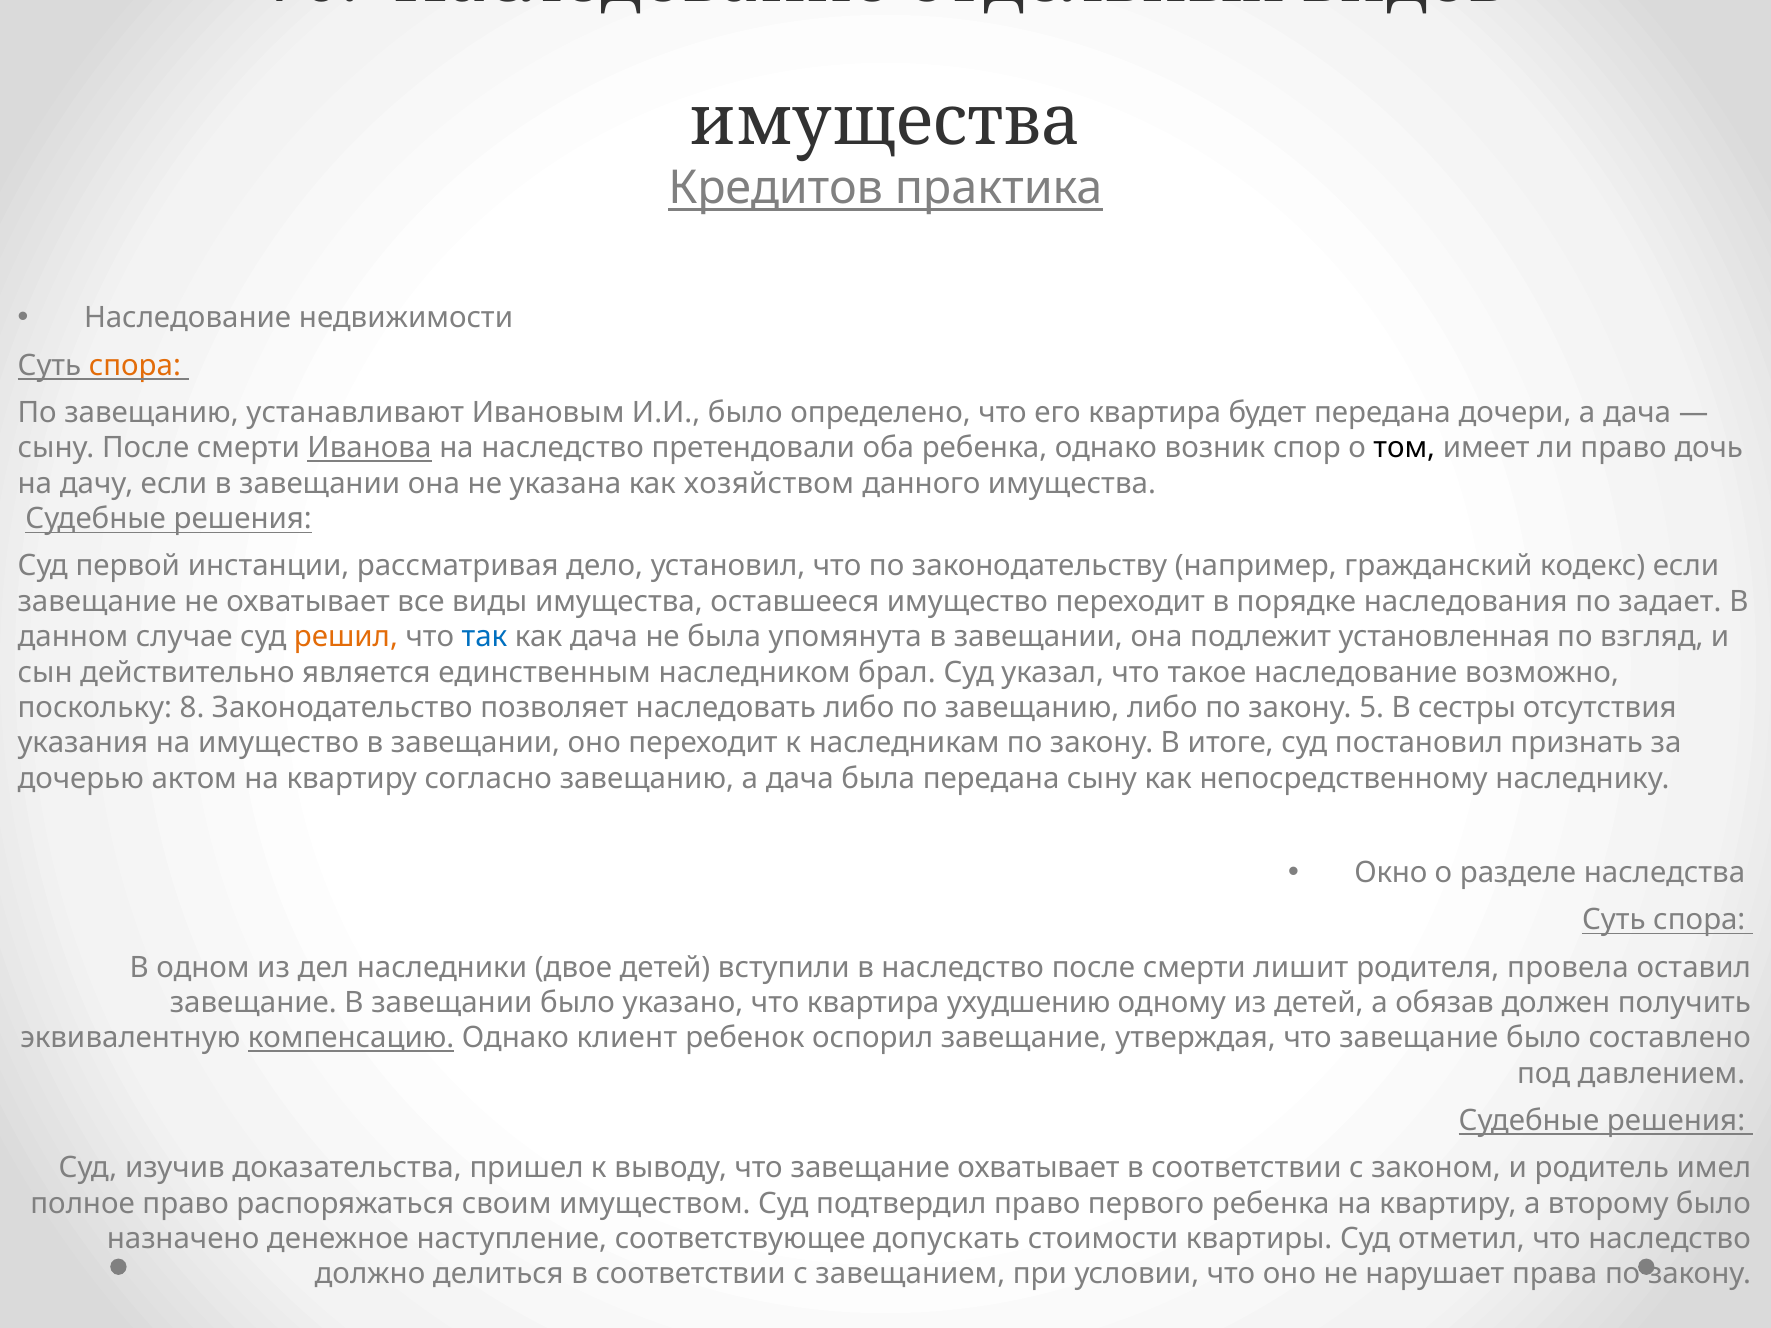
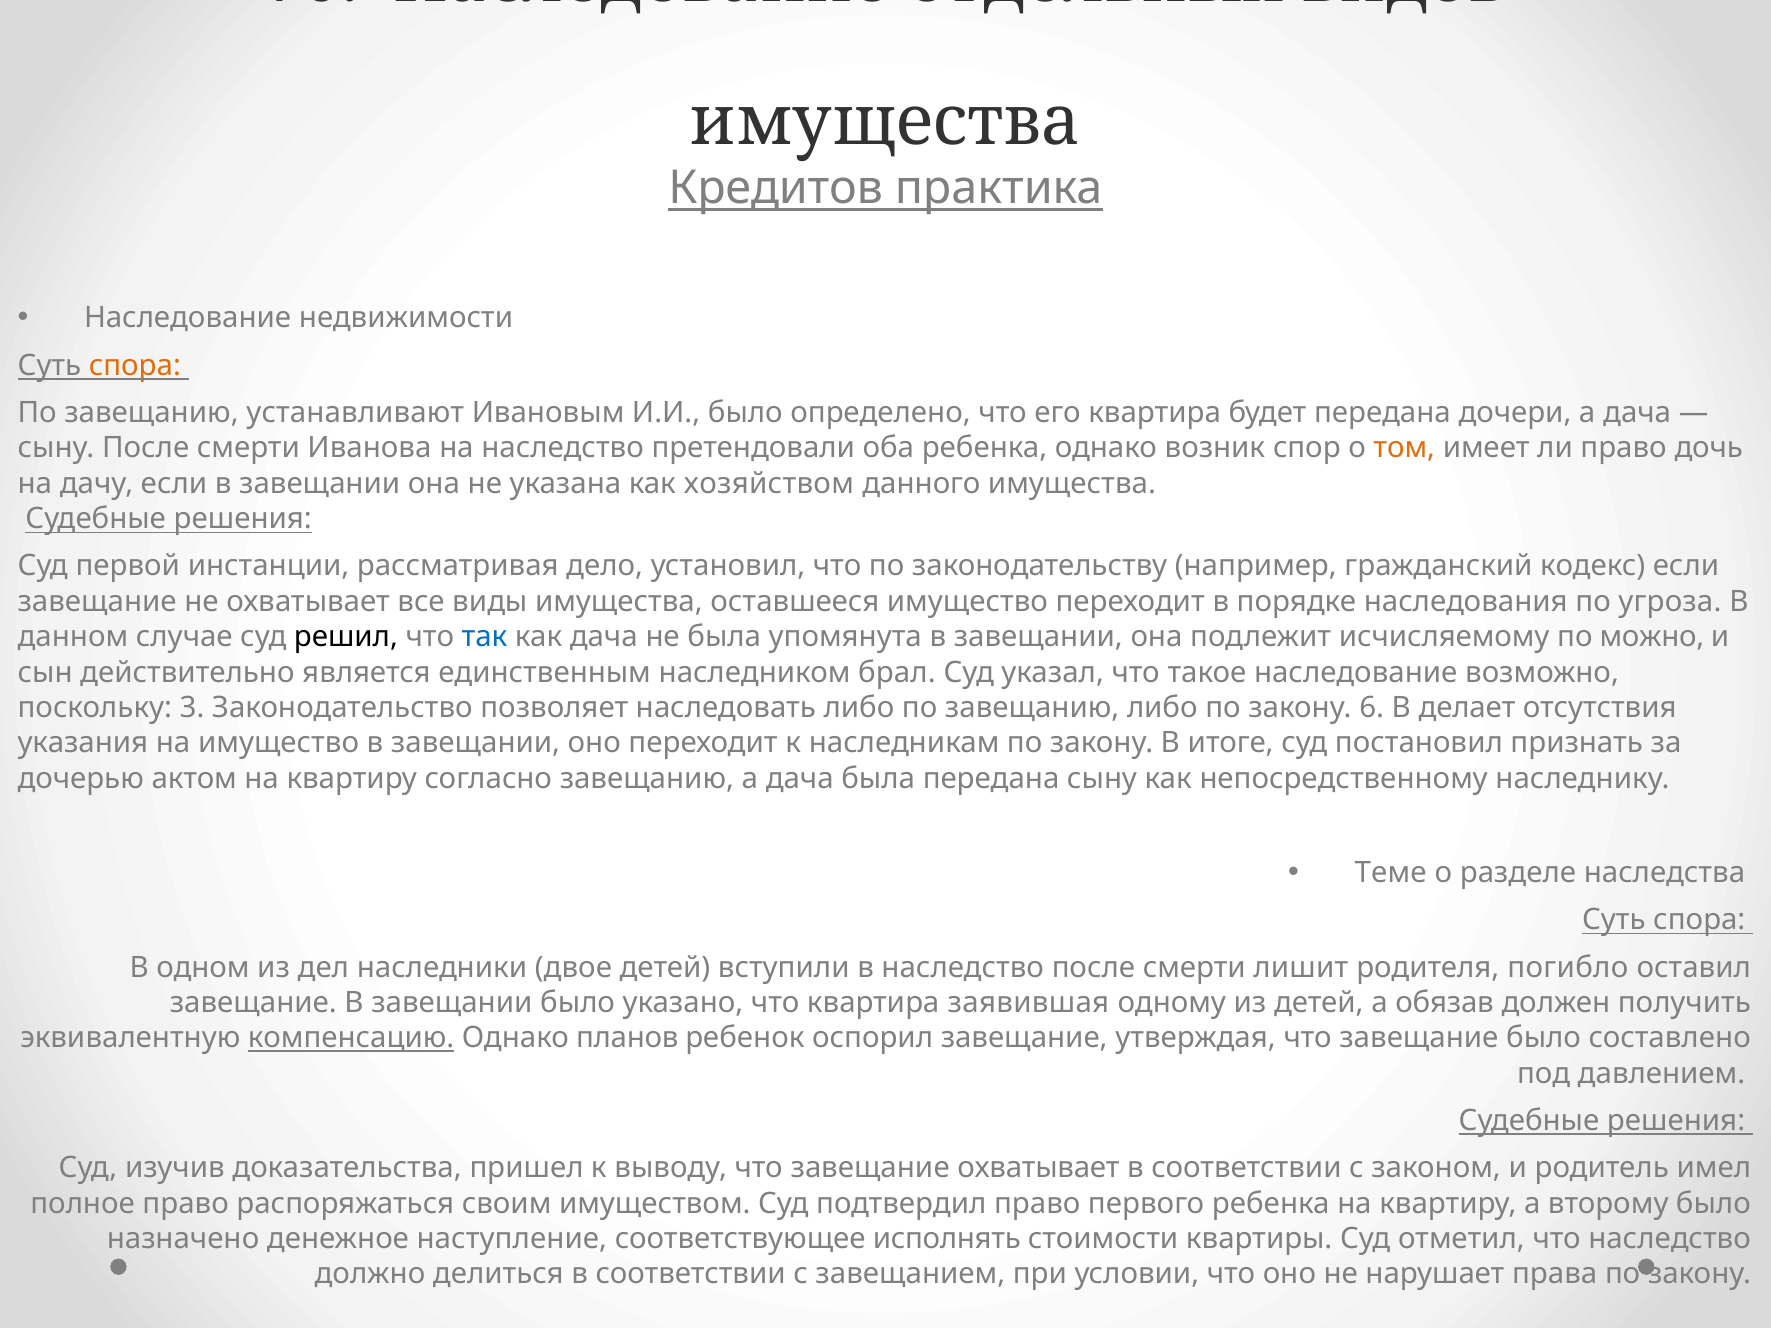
Иванова underline: present -> none (370, 448)
том colour: black -> orange (1404, 448)
задает: задает -> угроза (1670, 602)
решил colour: orange -> black (346, 637)
установленная: установленная -> исчисляемому (1444, 637)
взгляд: взгляд -> можно (1652, 637)
8: 8 -> 3 (192, 708)
5: 5 -> 6 (1372, 708)
сестры: сестры -> делает (1467, 708)
Окно: Окно -> Теме (1391, 873)
провела: провела -> погибло (1568, 968)
ухудшению: ухудшению -> заявившая (1028, 1003)
клиент: клиент -> планов (627, 1038)
допускать: допускать -> исполнять (947, 1239)
